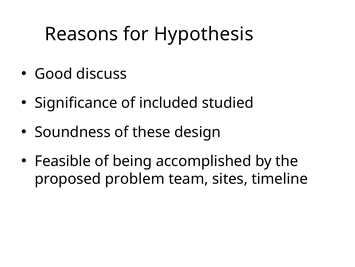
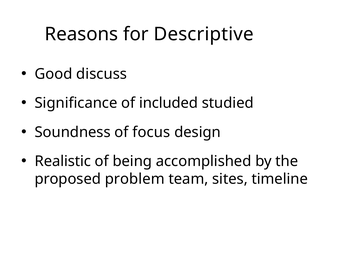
Hypothesis: Hypothesis -> Descriptive (204, 34)
these: these -> focus (151, 132)
Feasible: Feasible -> Realistic (63, 161)
